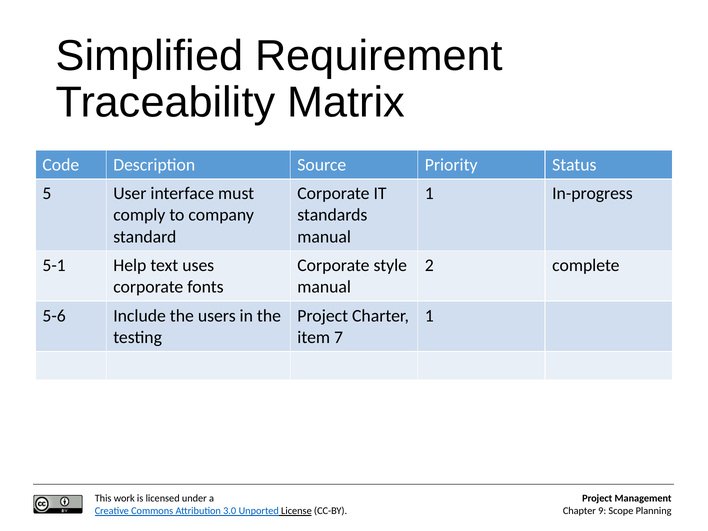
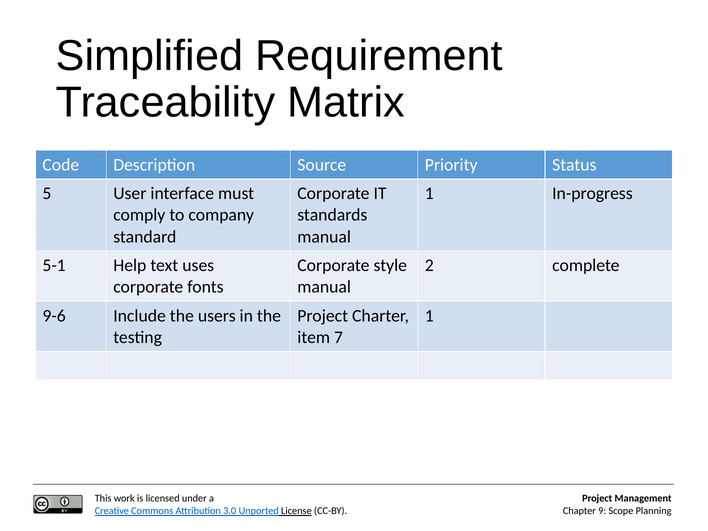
5-6: 5-6 -> 9-6 (54, 316)
